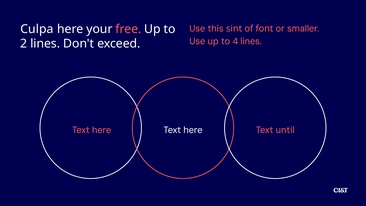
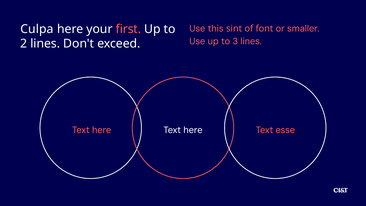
free: free -> first (128, 29)
4: 4 -> 3 (235, 41)
until: until -> esse (285, 130)
